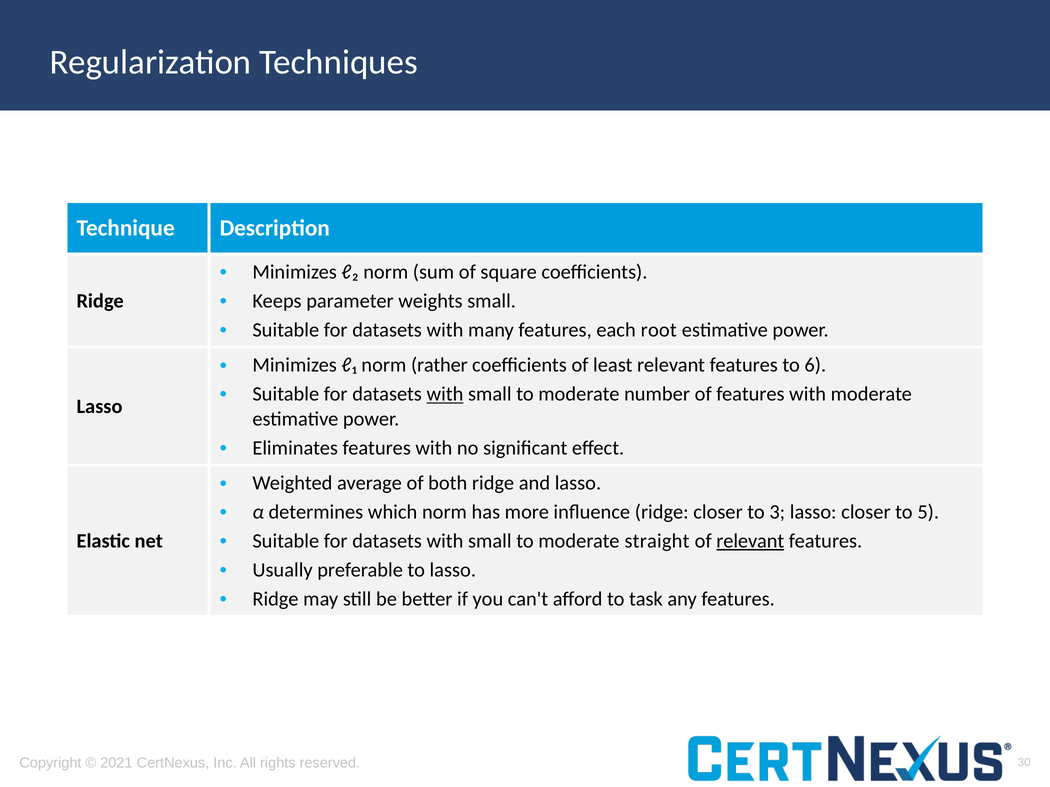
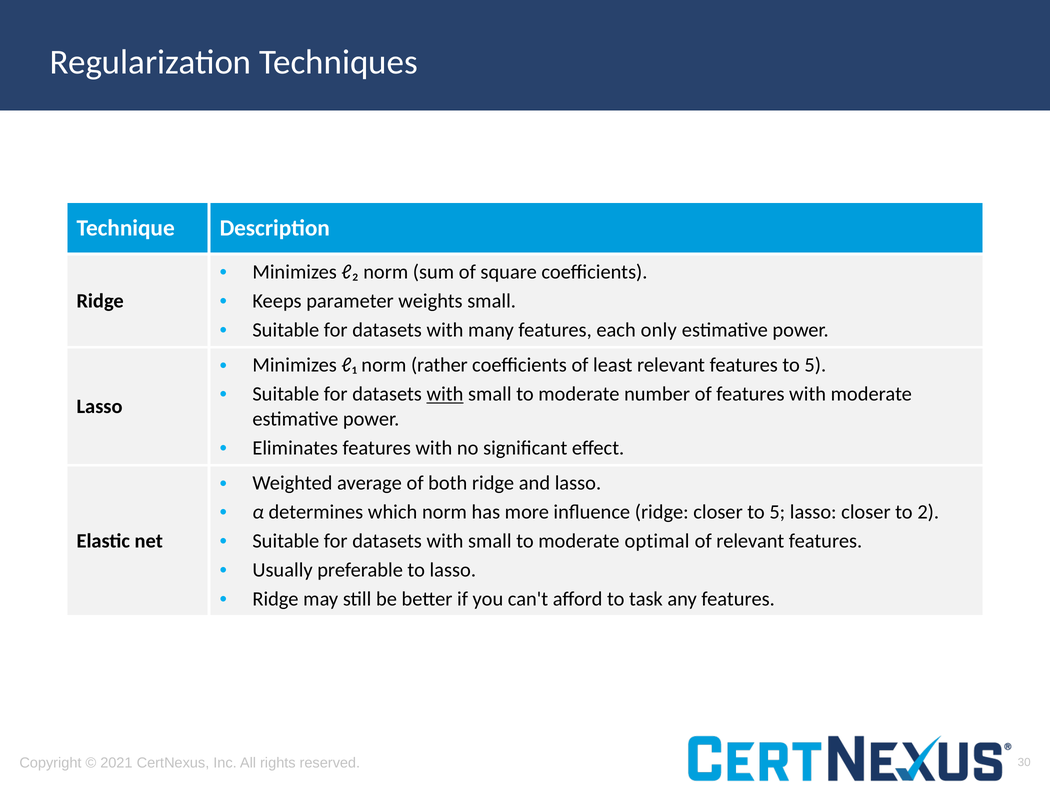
root: root -> only (659, 330)
features to 6: 6 -> 5 (815, 365)
closer to 3: 3 -> 5 (777, 512)
5: 5 -> 2 (928, 512)
straight: straight -> optimal (657, 541)
relevant underline: present -> none (750, 541)
